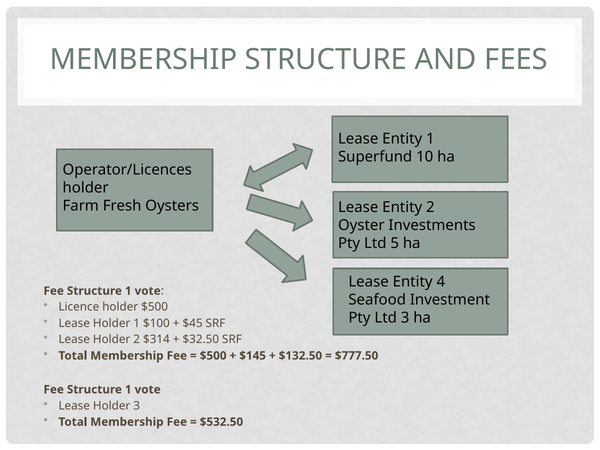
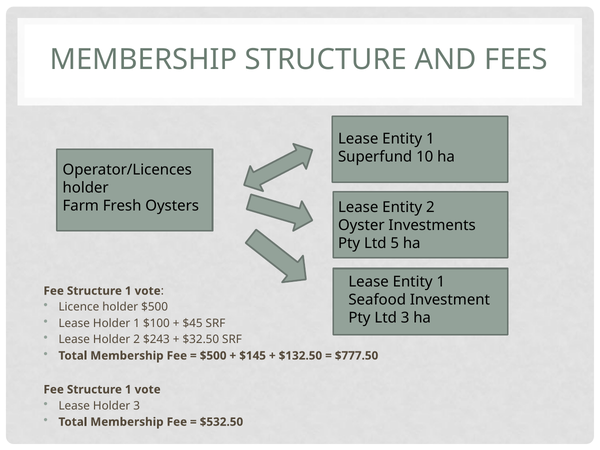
4: 4 -> 1 (441, 282)
$314: $314 -> $243 (156, 340)
